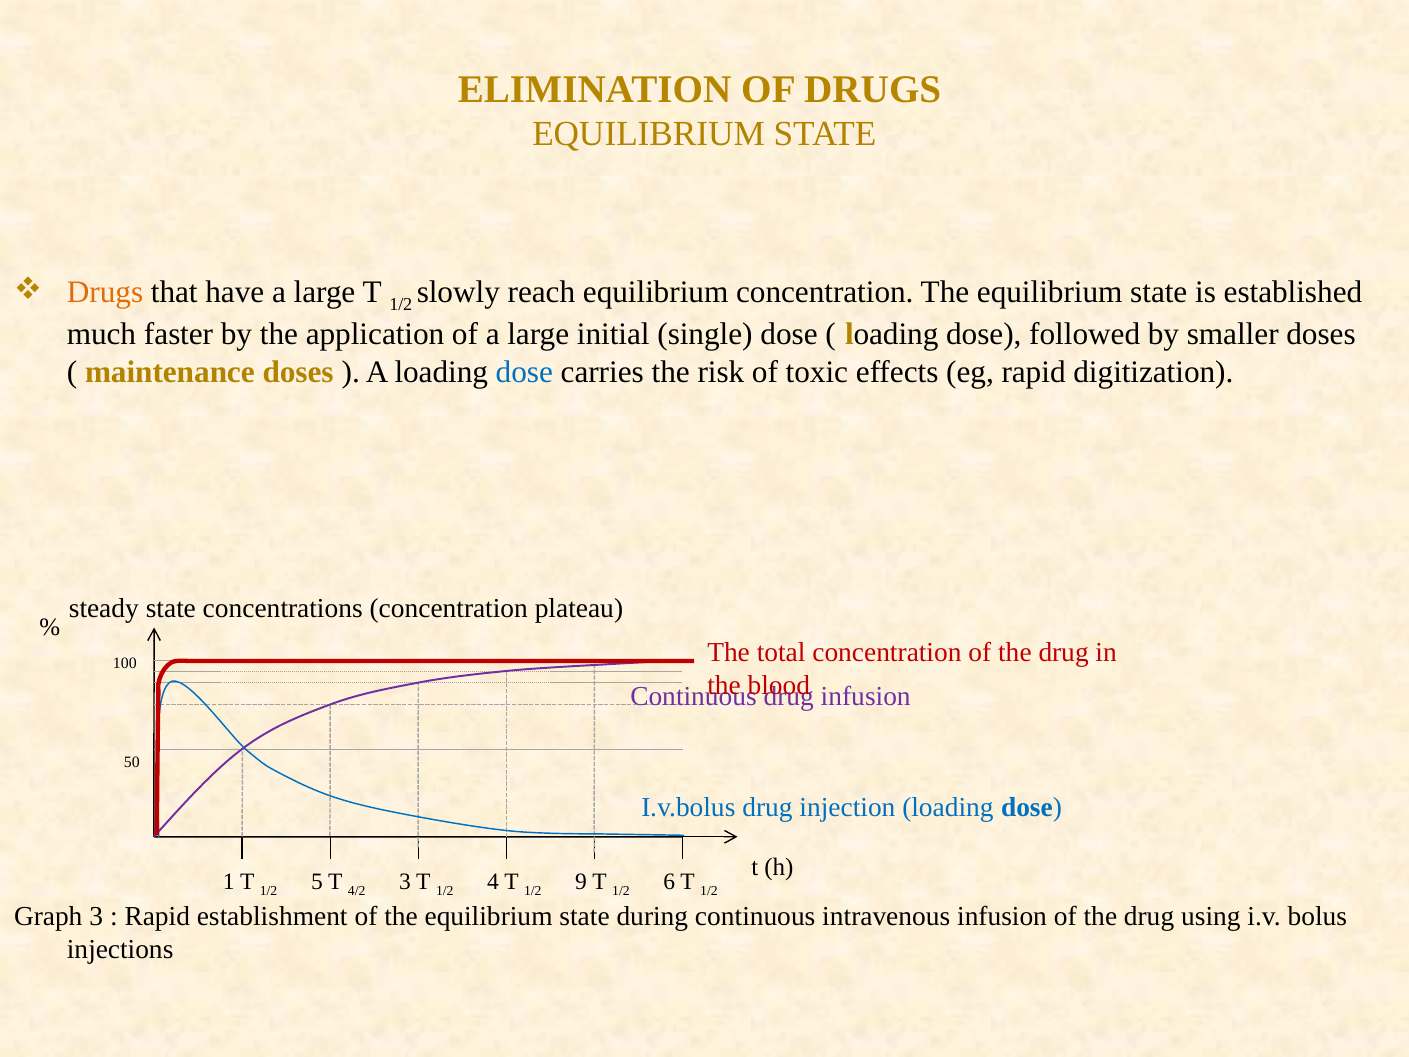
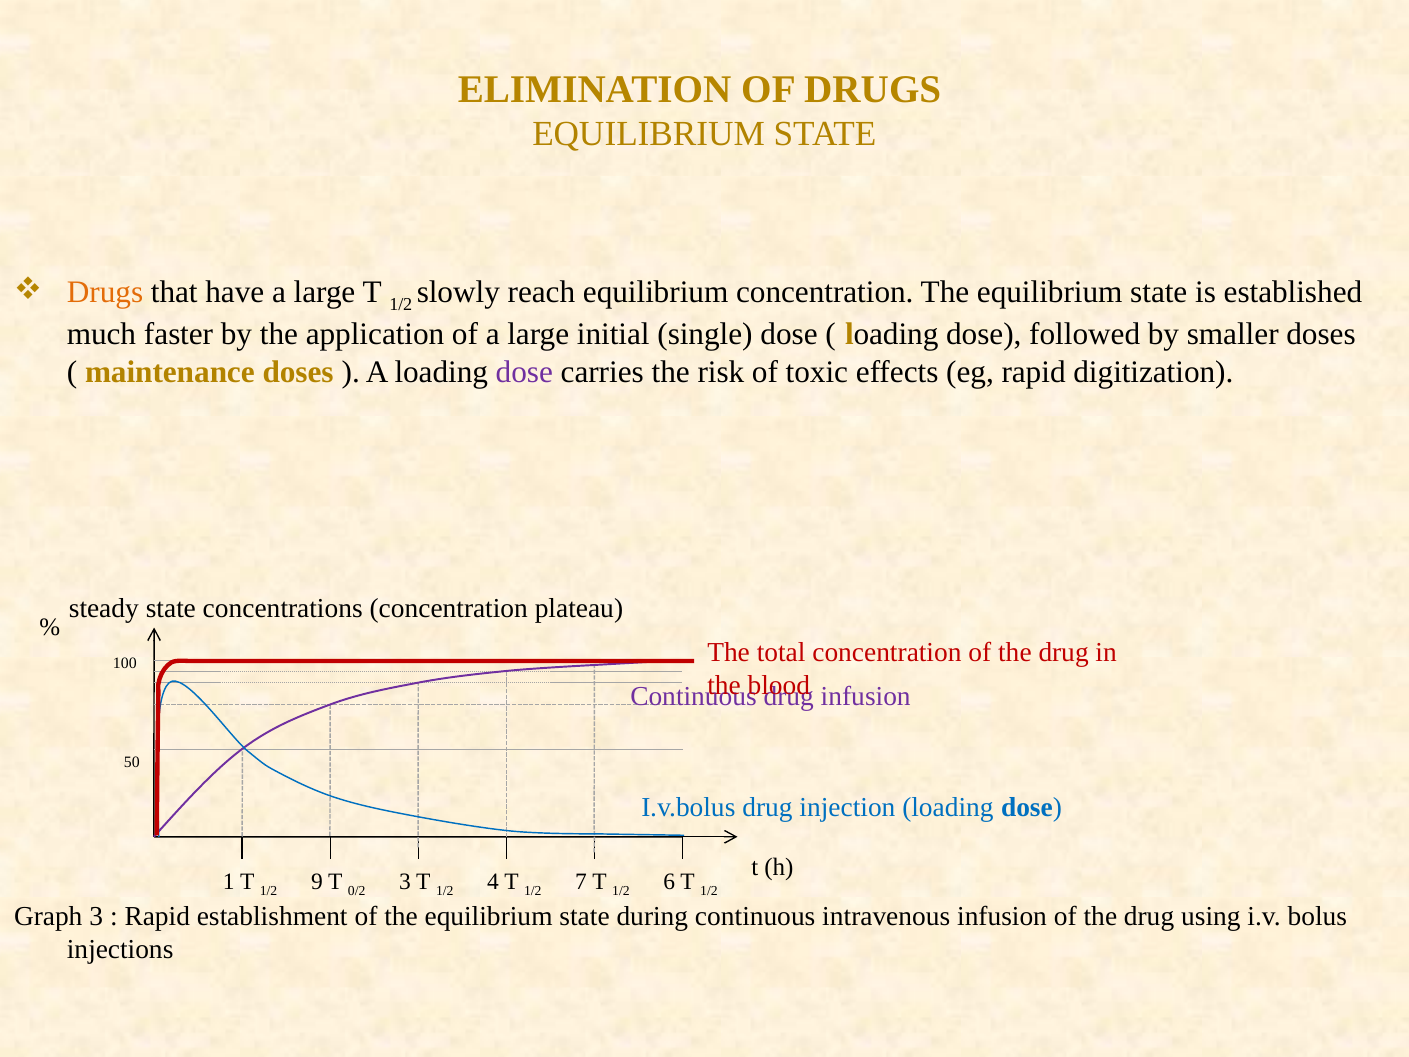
dose colour: blue -> purple (524, 372)
5: 5 -> 9 (317, 881)
4/2: 4/2 -> 0/2 (357, 890)
9: 9 -> 7 (581, 881)
